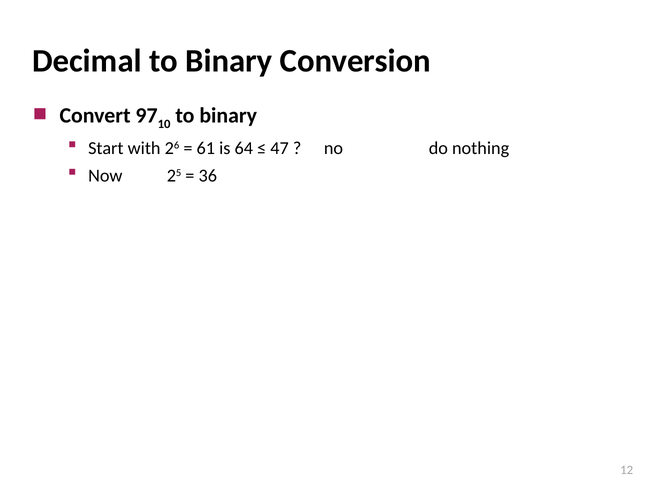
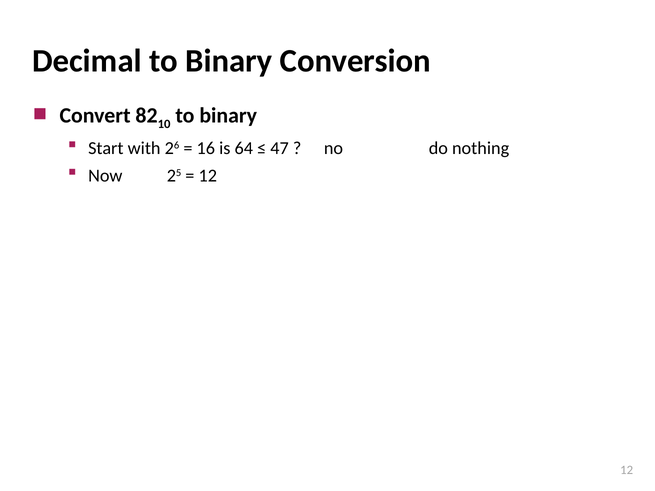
97: 97 -> 82 (147, 115)
61: 61 -> 16 (206, 148)
36: 36 -> 12 (208, 176)
